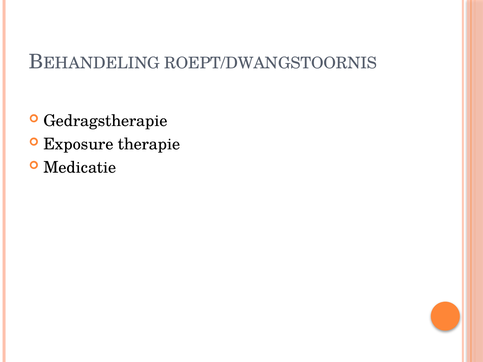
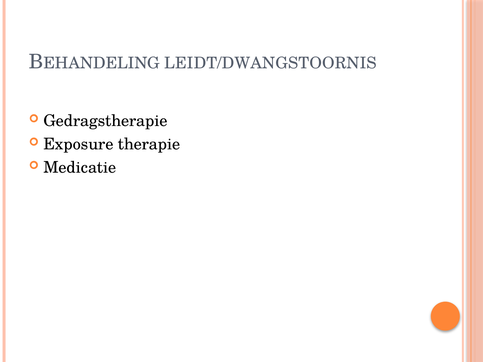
ROEPT/DWANGSTOORNIS: ROEPT/DWANGSTOORNIS -> LEIDT/DWANGSTOORNIS (271, 63)
